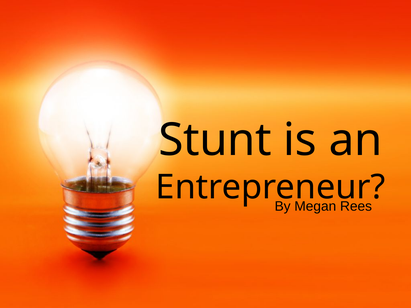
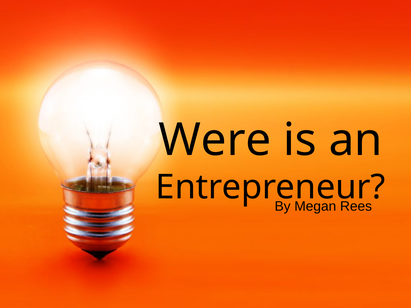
Stunt: Stunt -> Were (215, 140)
